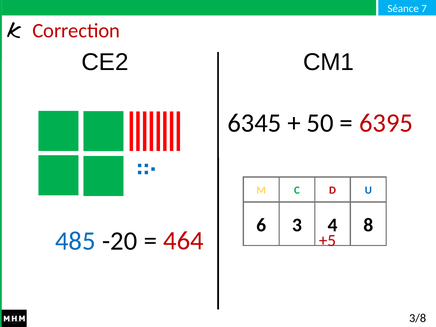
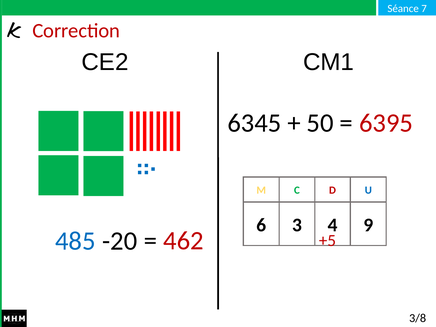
8: 8 -> 9 (368, 225)
464: 464 -> 462 (183, 241)
